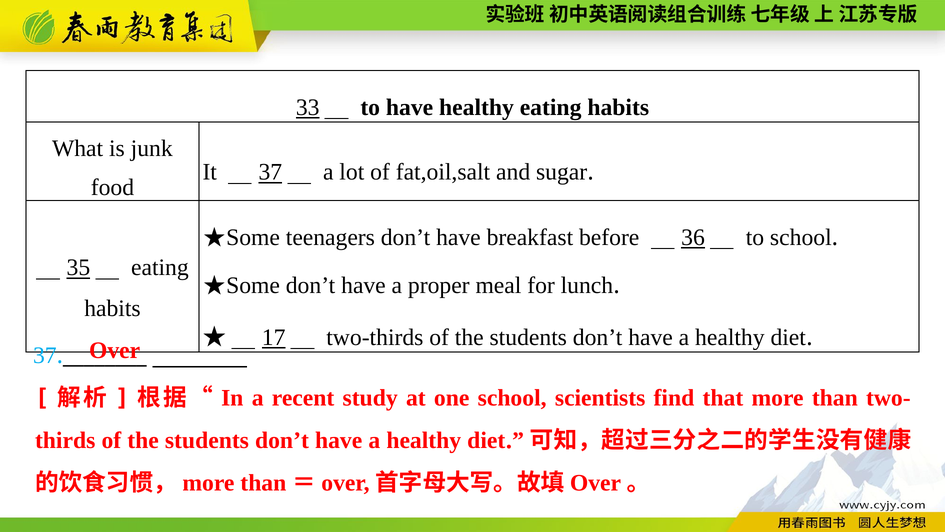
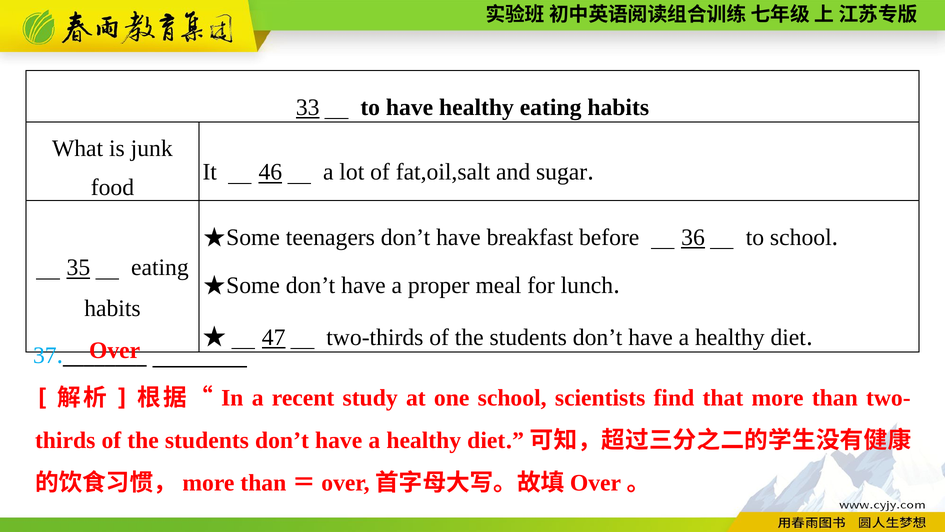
It 37: 37 -> 46 (270, 172)
17: 17 -> 47 (274, 337)
